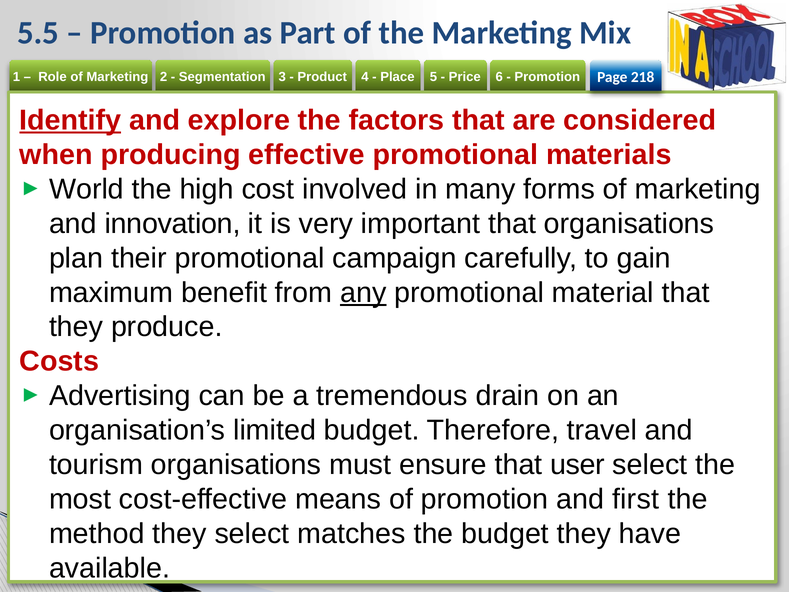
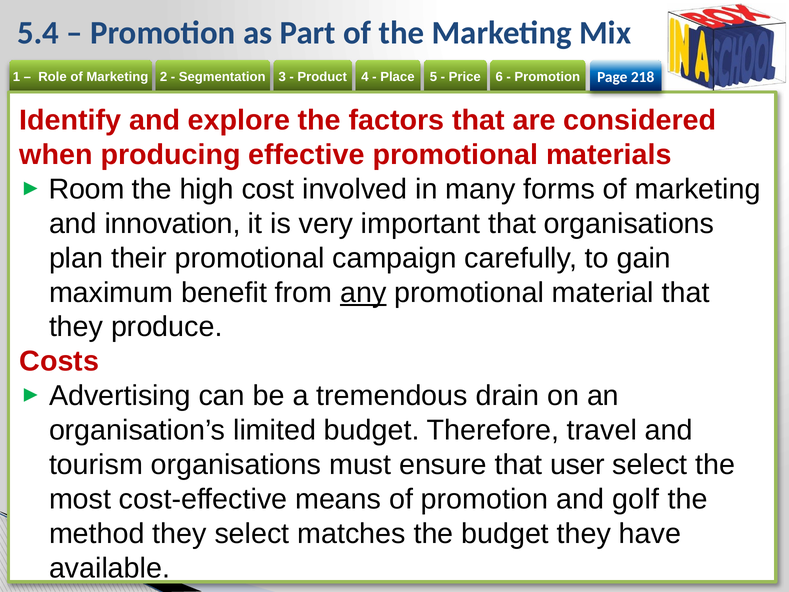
5.5: 5.5 -> 5.4 (38, 33)
Identify underline: present -> none (70, 120)
World: World -> Room (87, 189)
first: first -> golf (636, 499)
